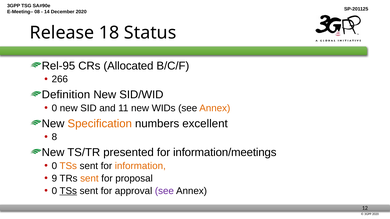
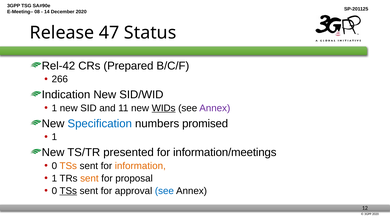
18: 18 -> 47 (109, 33)
Rel-95: Rel-95 -> Rel-42 (58, 66)
Allocated: Allocated -> Prepared (128, 66)
Definition: Definition -> Indication (66, 95)
0: 0 -> 1 (54, 108)
WIDs underline: none -> present (164, 108)
Annex colour: orange -> purple (215, 108)
Specification colour: orange -> blue (100, 124)
excellent: excellent -> promised (205, 124)
8: 8 -> 1 (54, 137)
9: 9 -> 1 (54, 179)
see colour: purple -> blue (164, 191)
